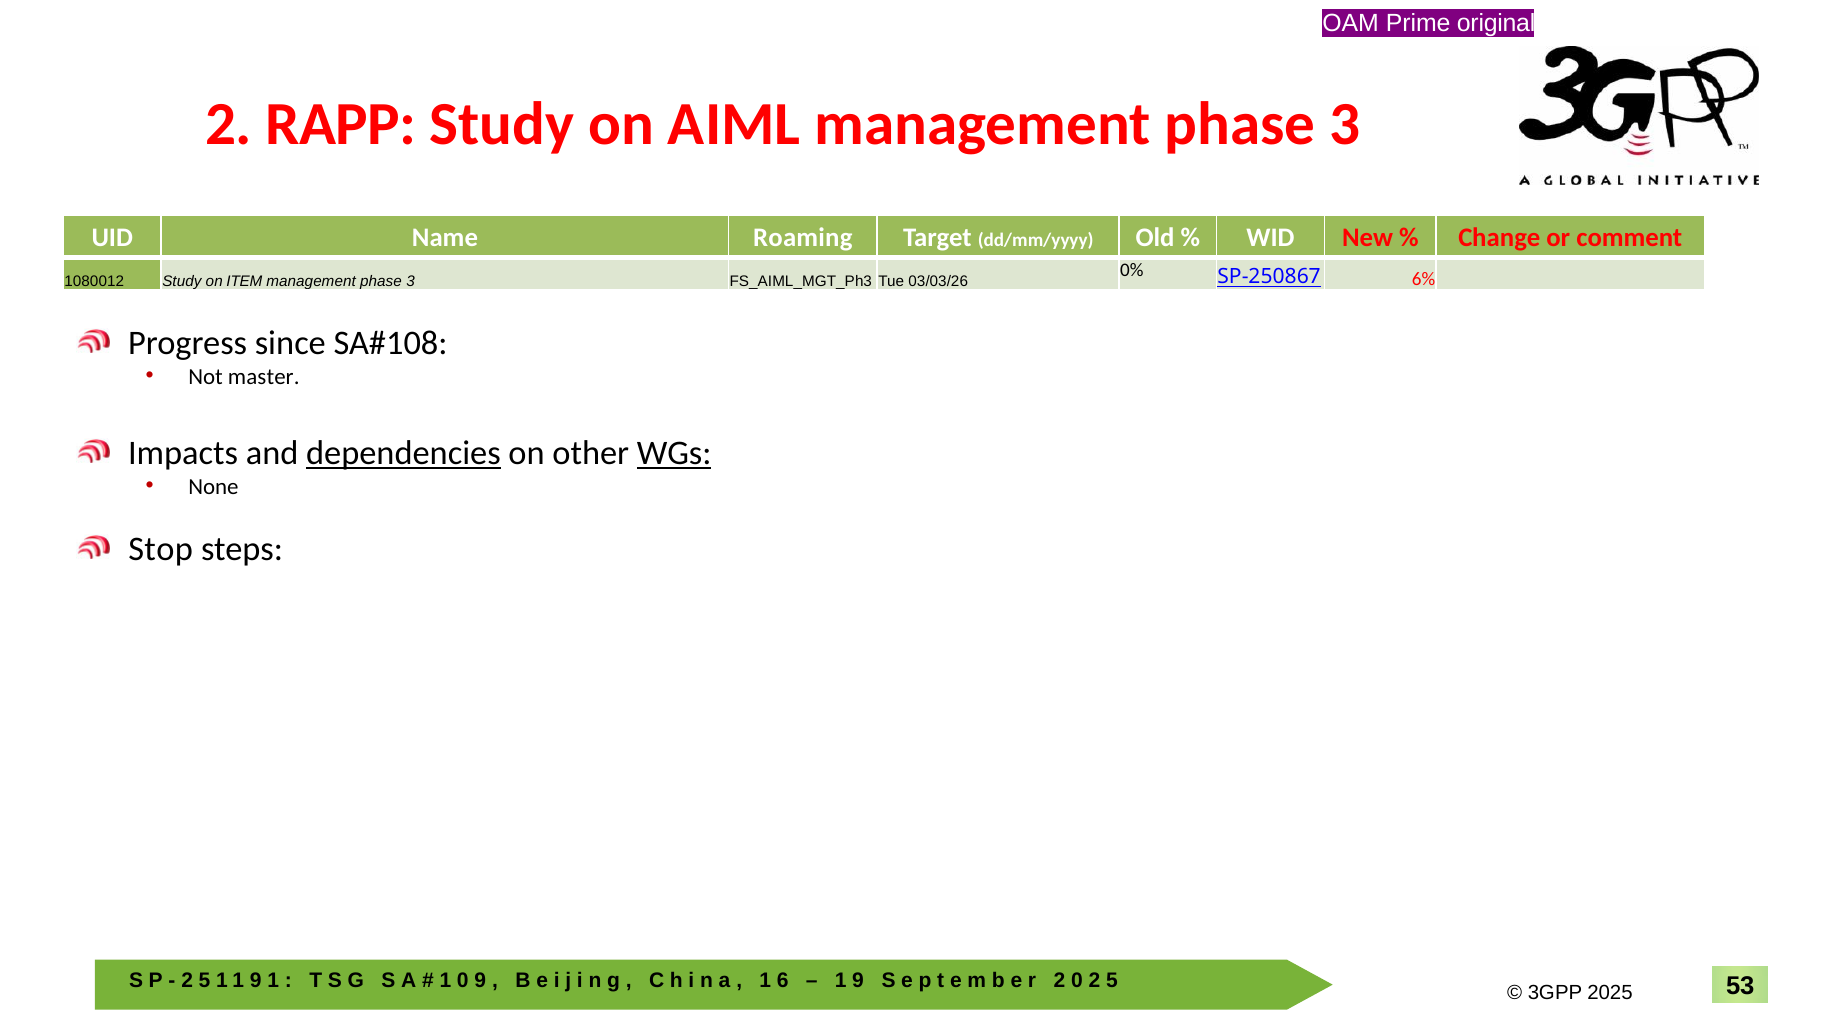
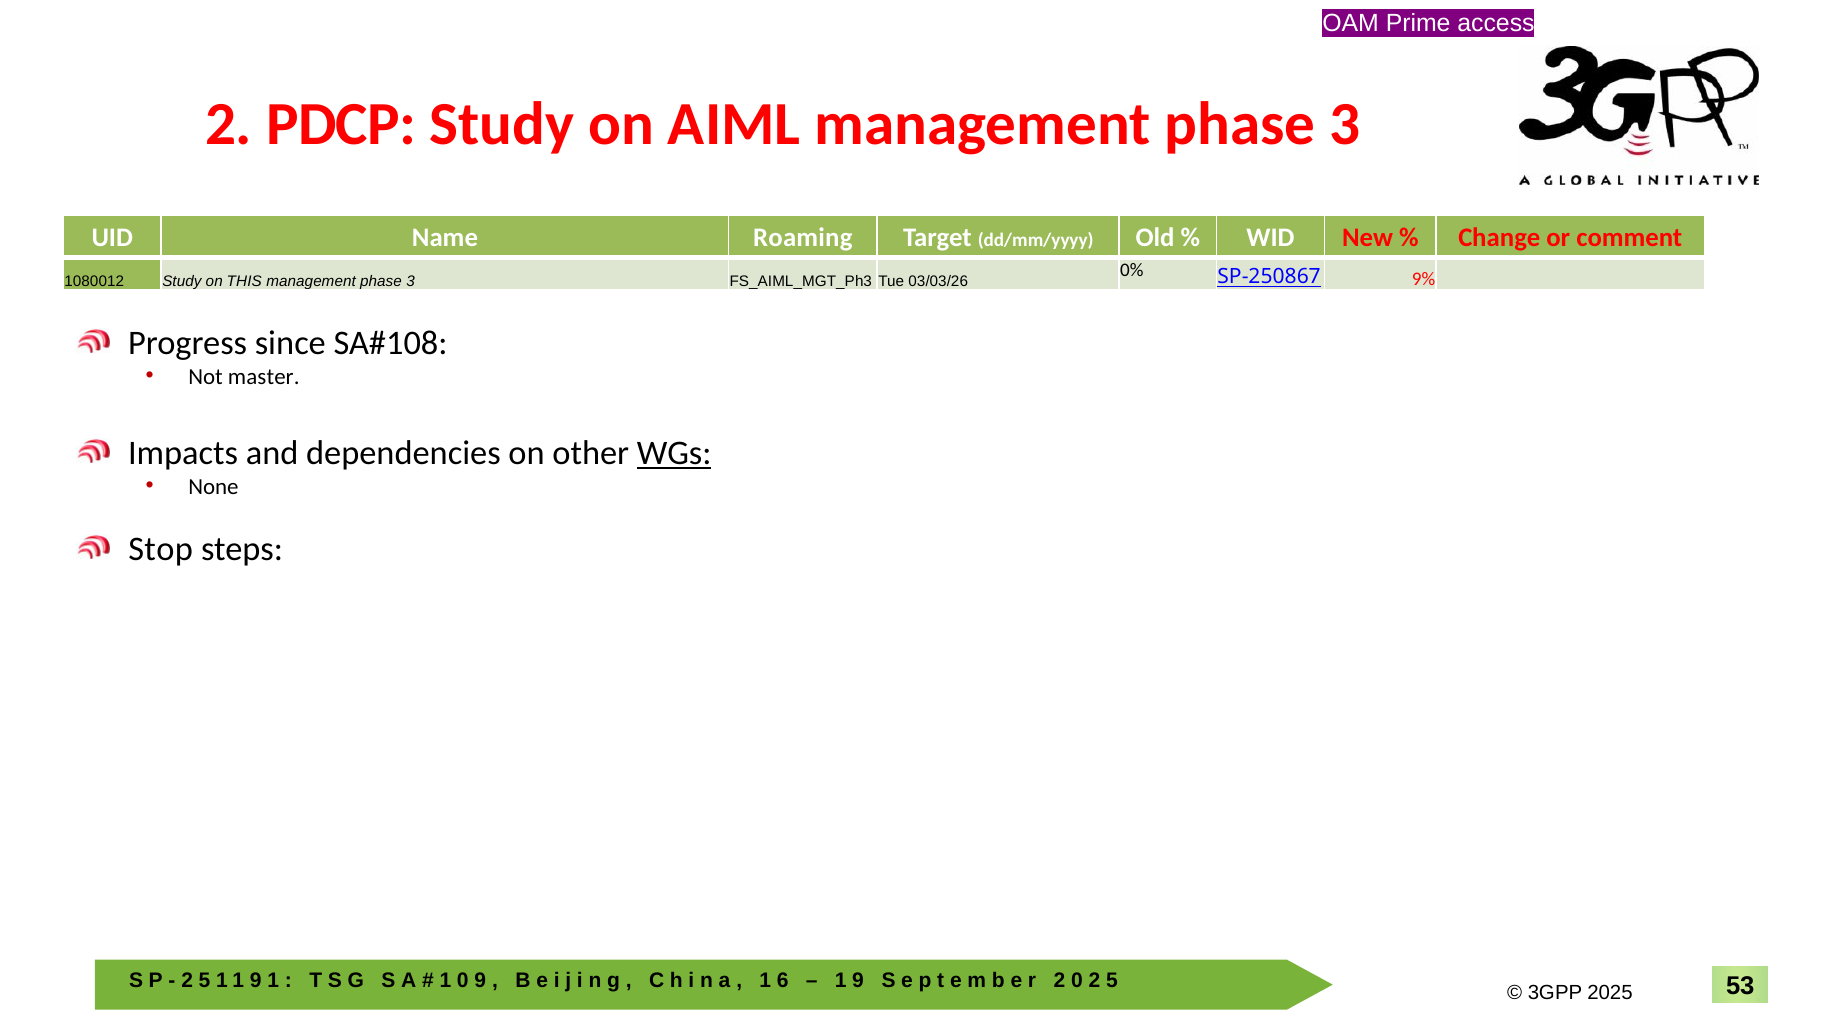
original: original -> access (1496, 23)
RAPP: RAPP -> PDCP (341, 125)
6%: 6% -> 9% (1424, 279)
ITEM: ITEM -> THIS (244, 282)
dependencies underline: present -> none (403, 453)
